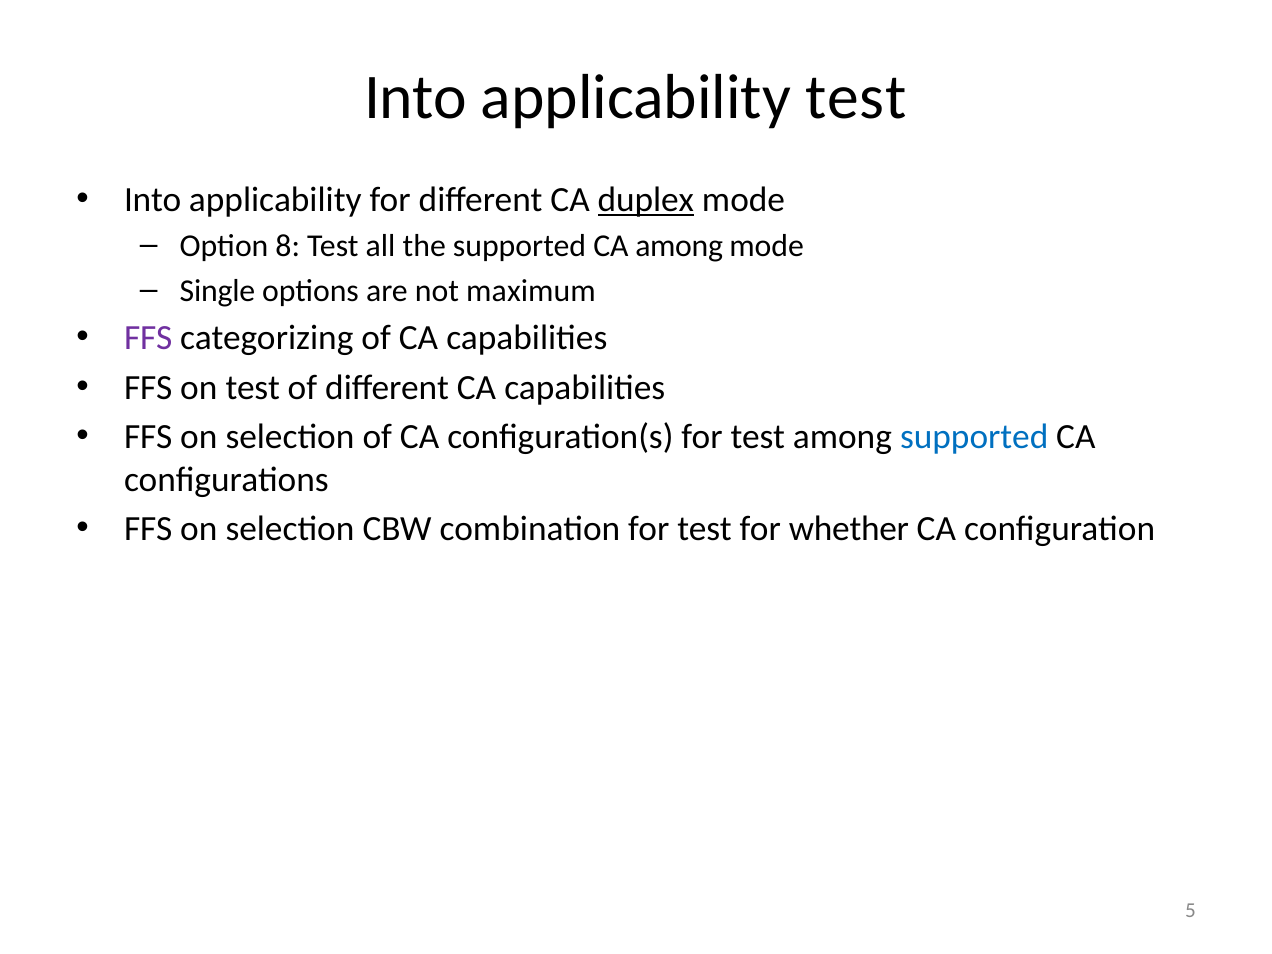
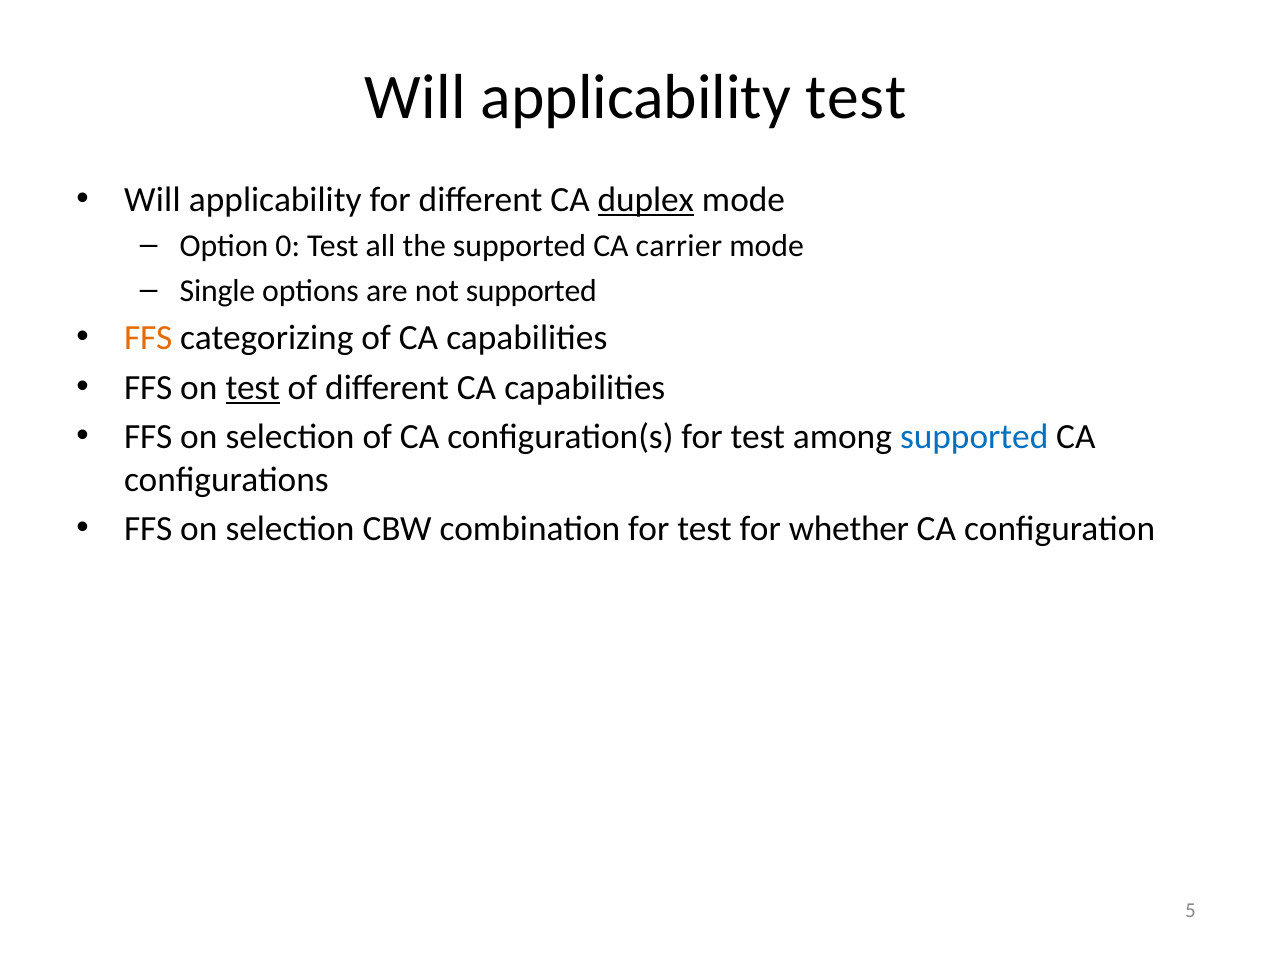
Into: Into -> Will (415, 98)
Into: Into -> Will (152, 200)
8: 8 -> 0 (288, 246)
CA among: among -> carrier (679, 246)
not maximum: maximum -> supported (531, 291)
FFS colour: purple -> orange (148, 338)
test underline: none -> present (253, 388)
